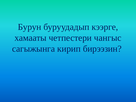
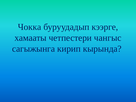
Бурун: Бурун -> Чокка (30, 27)
бирээзин: бирээзин -> кырында (102, 49)
